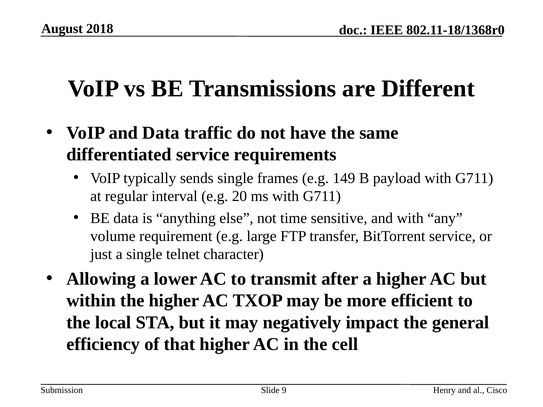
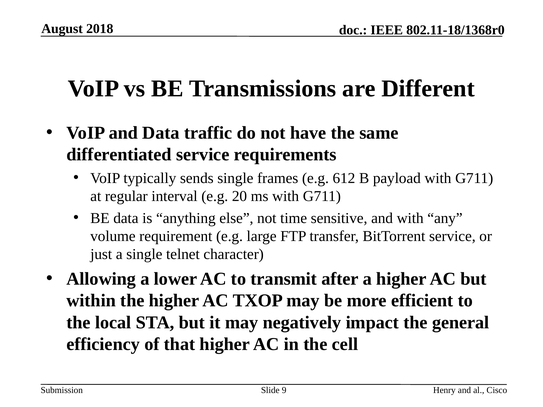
149: 149 -> 612 (344, 178)
